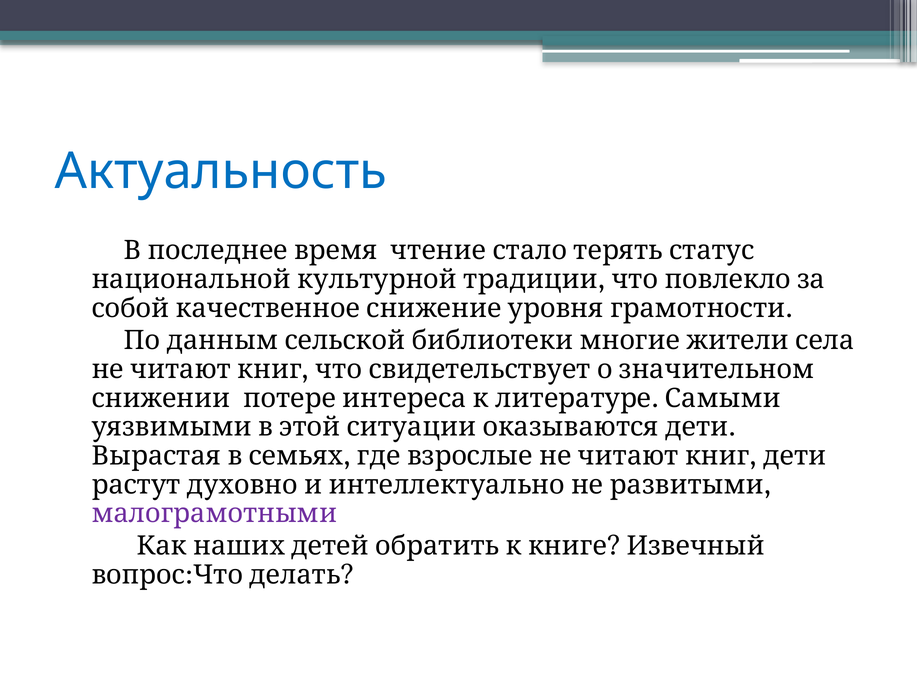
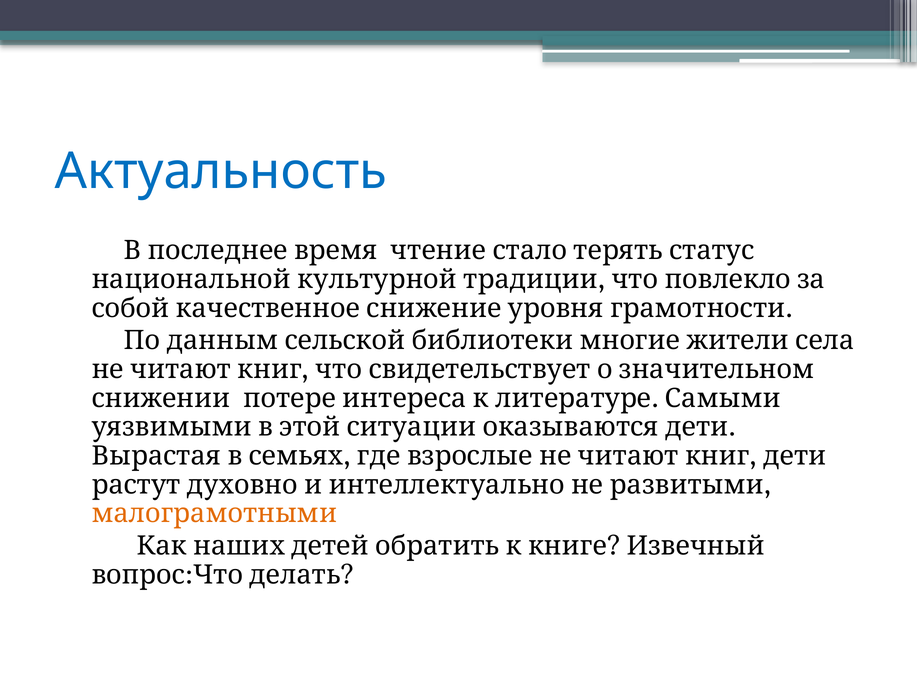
малограмотными colour: purple -> orange (214, 514)
